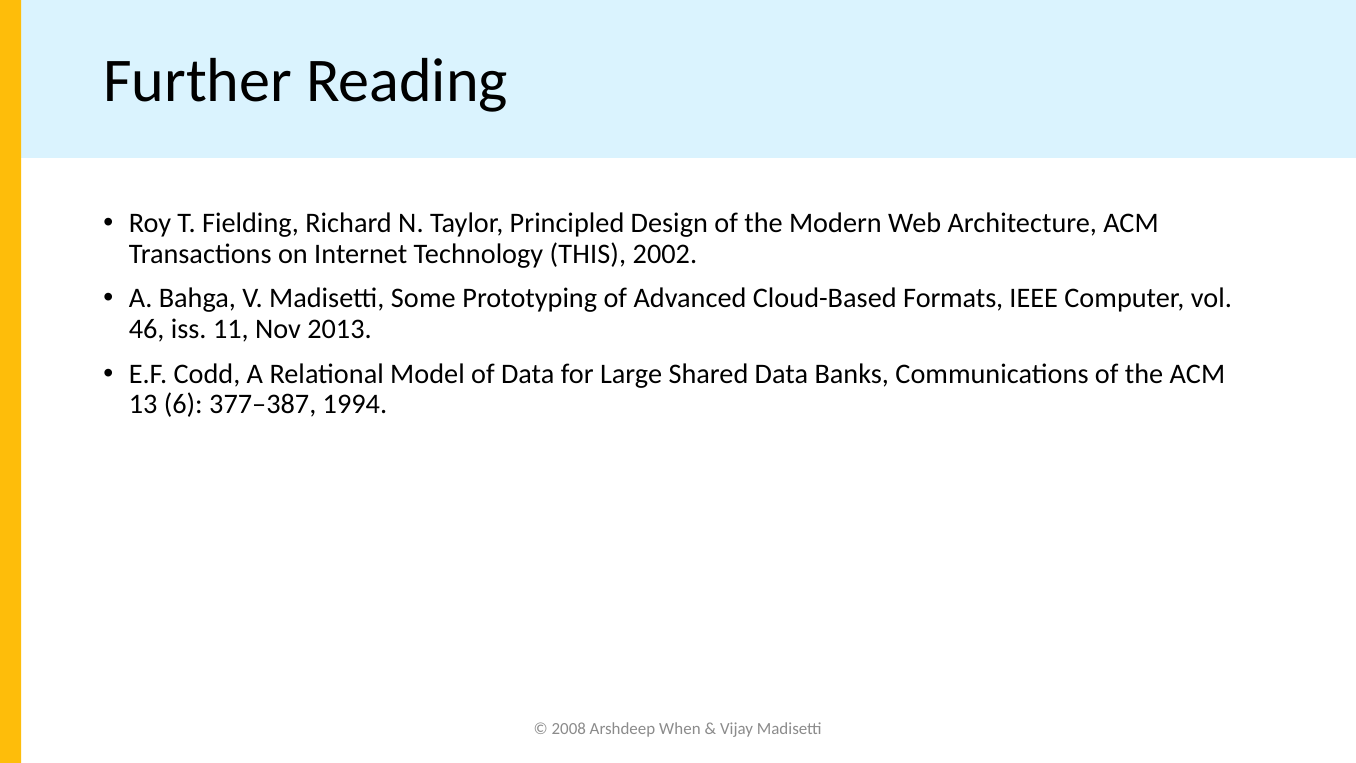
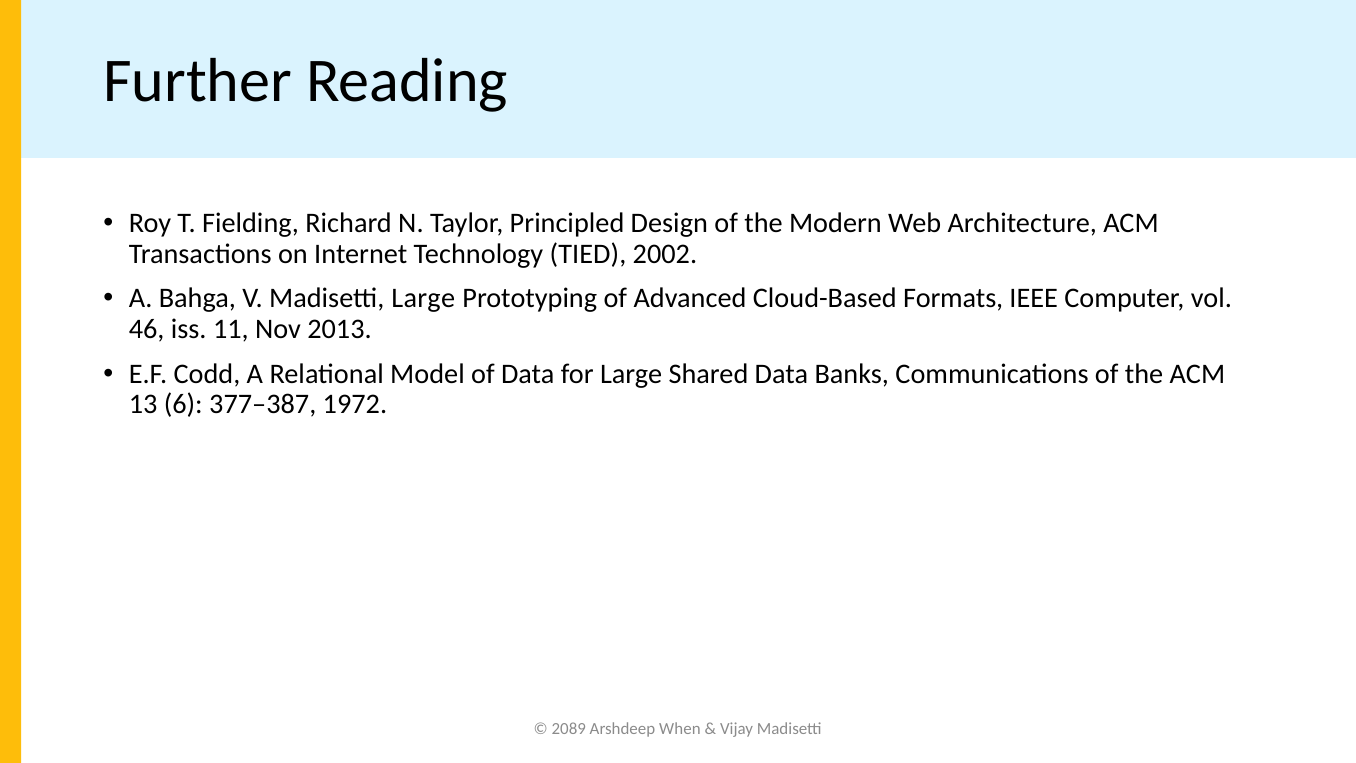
THIS: THIS -> TIED (588, 254)
Madisetti Some: Some -> Large (423, 298)
1994: 1994 -> 1972 (355, 404)
2008: 2008 -> 2089 (569, 728)
